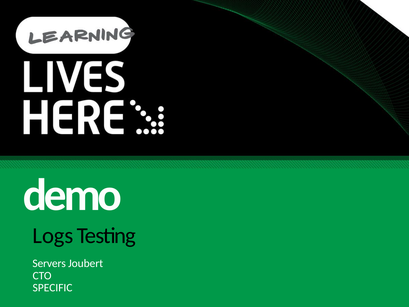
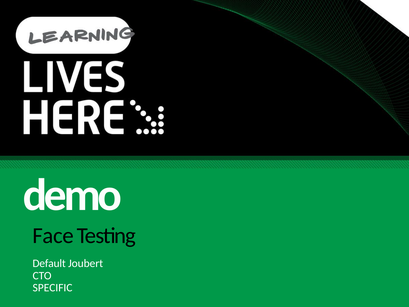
Logs: Logs -> Face (53, 235)
Servers: Servers -> Default (49, 263)
